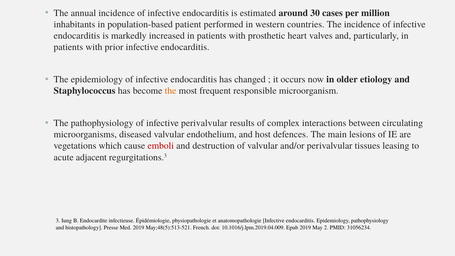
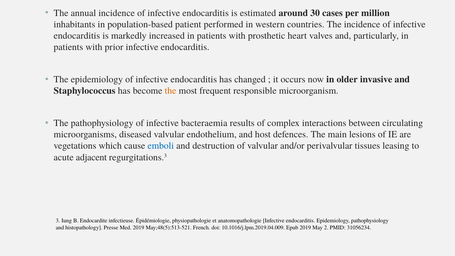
etiology: etiology -> invasive (376, 79)
infective perivalvular: perivalvular -> bacteraemia (204, 123)
emboli colour: red -> blue (161, 146)
